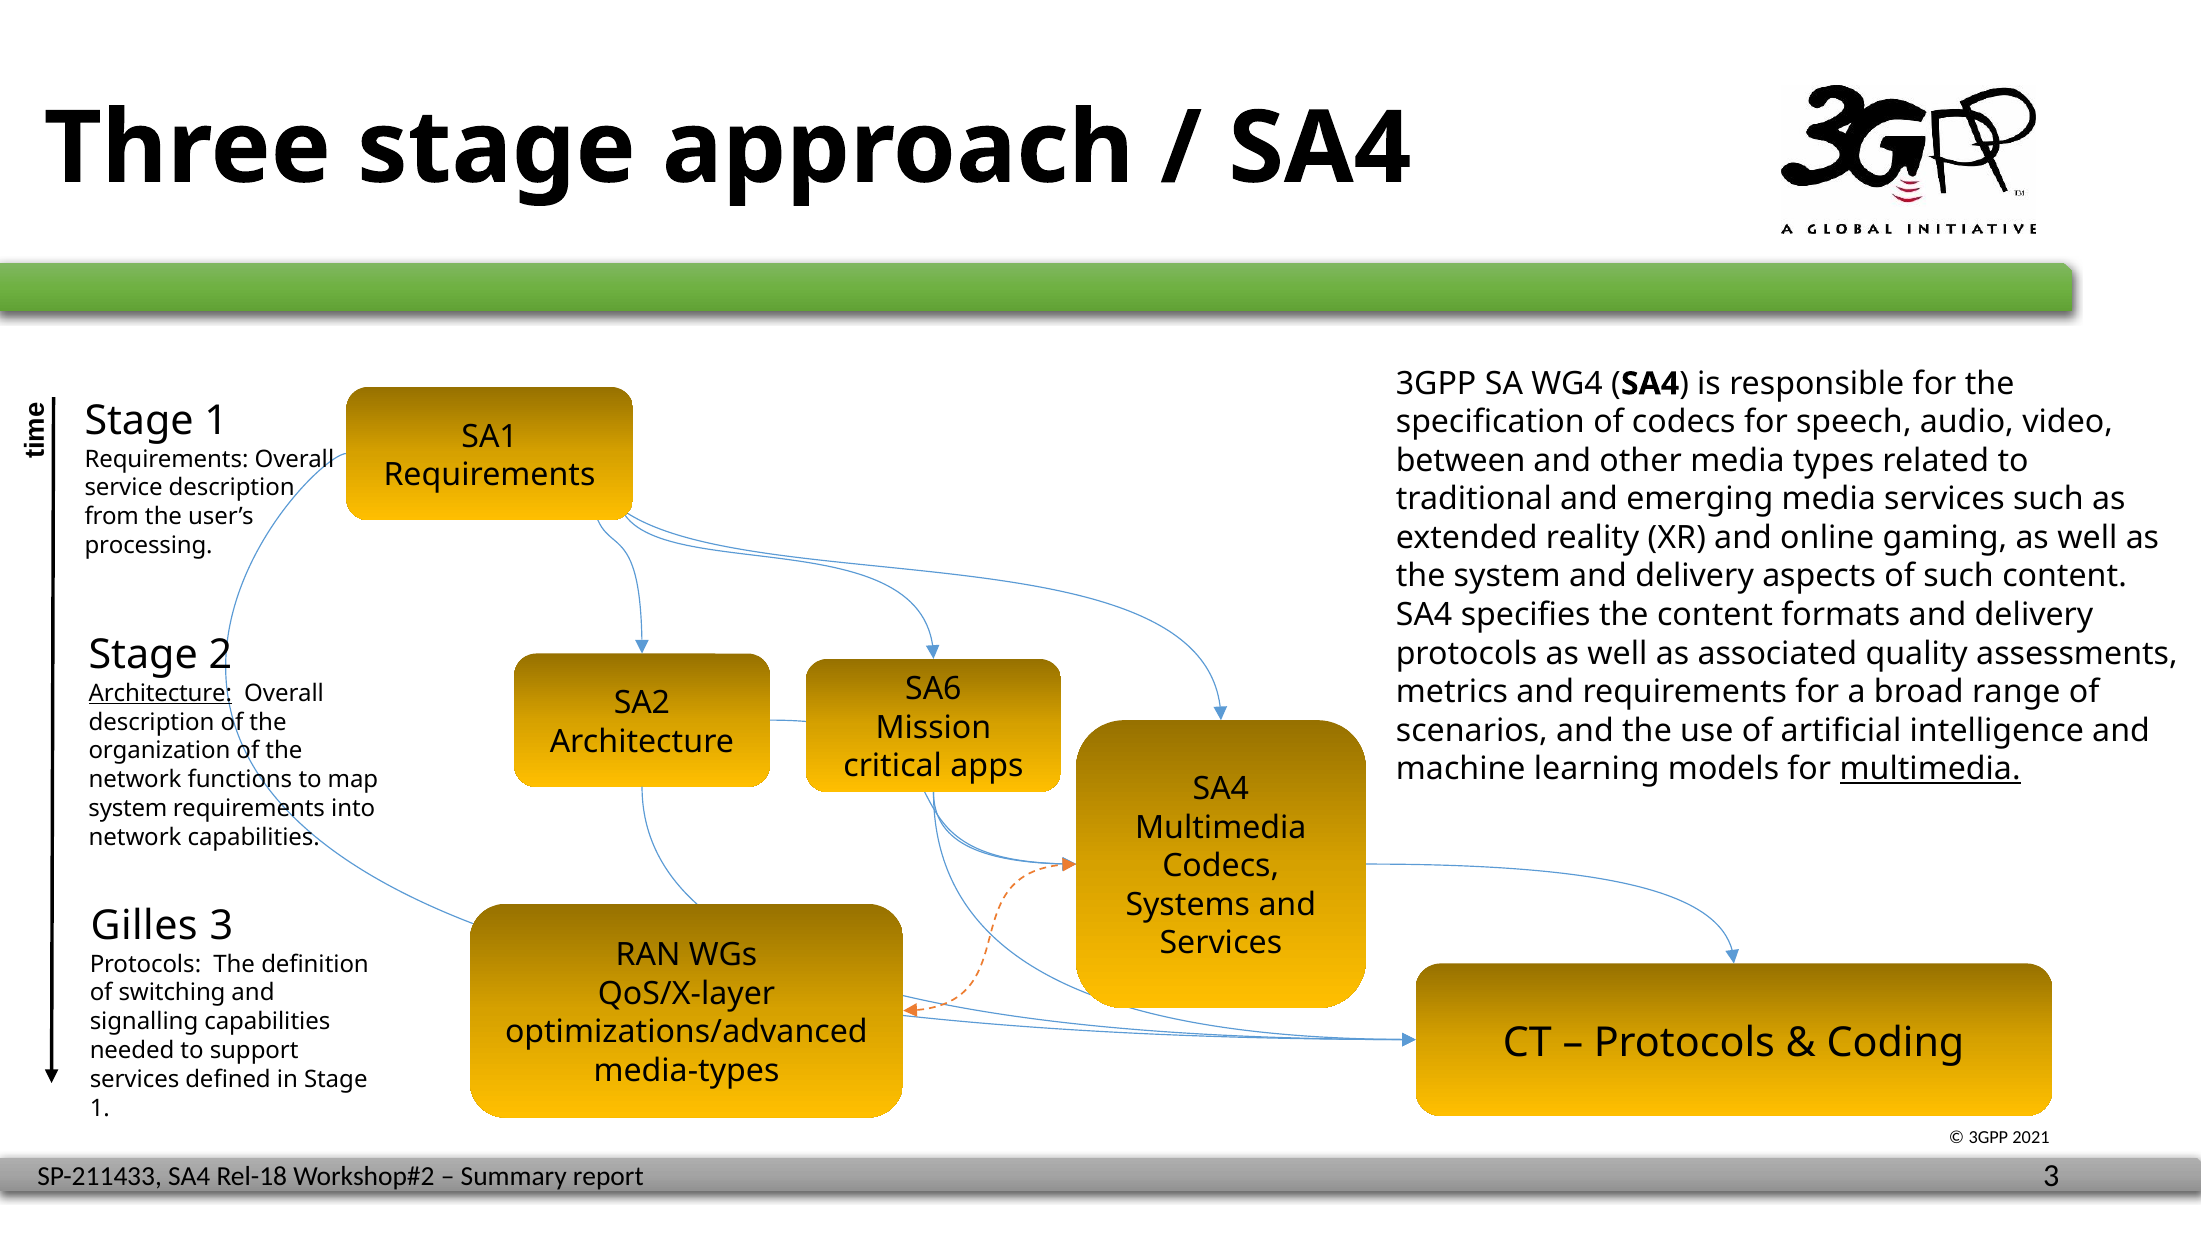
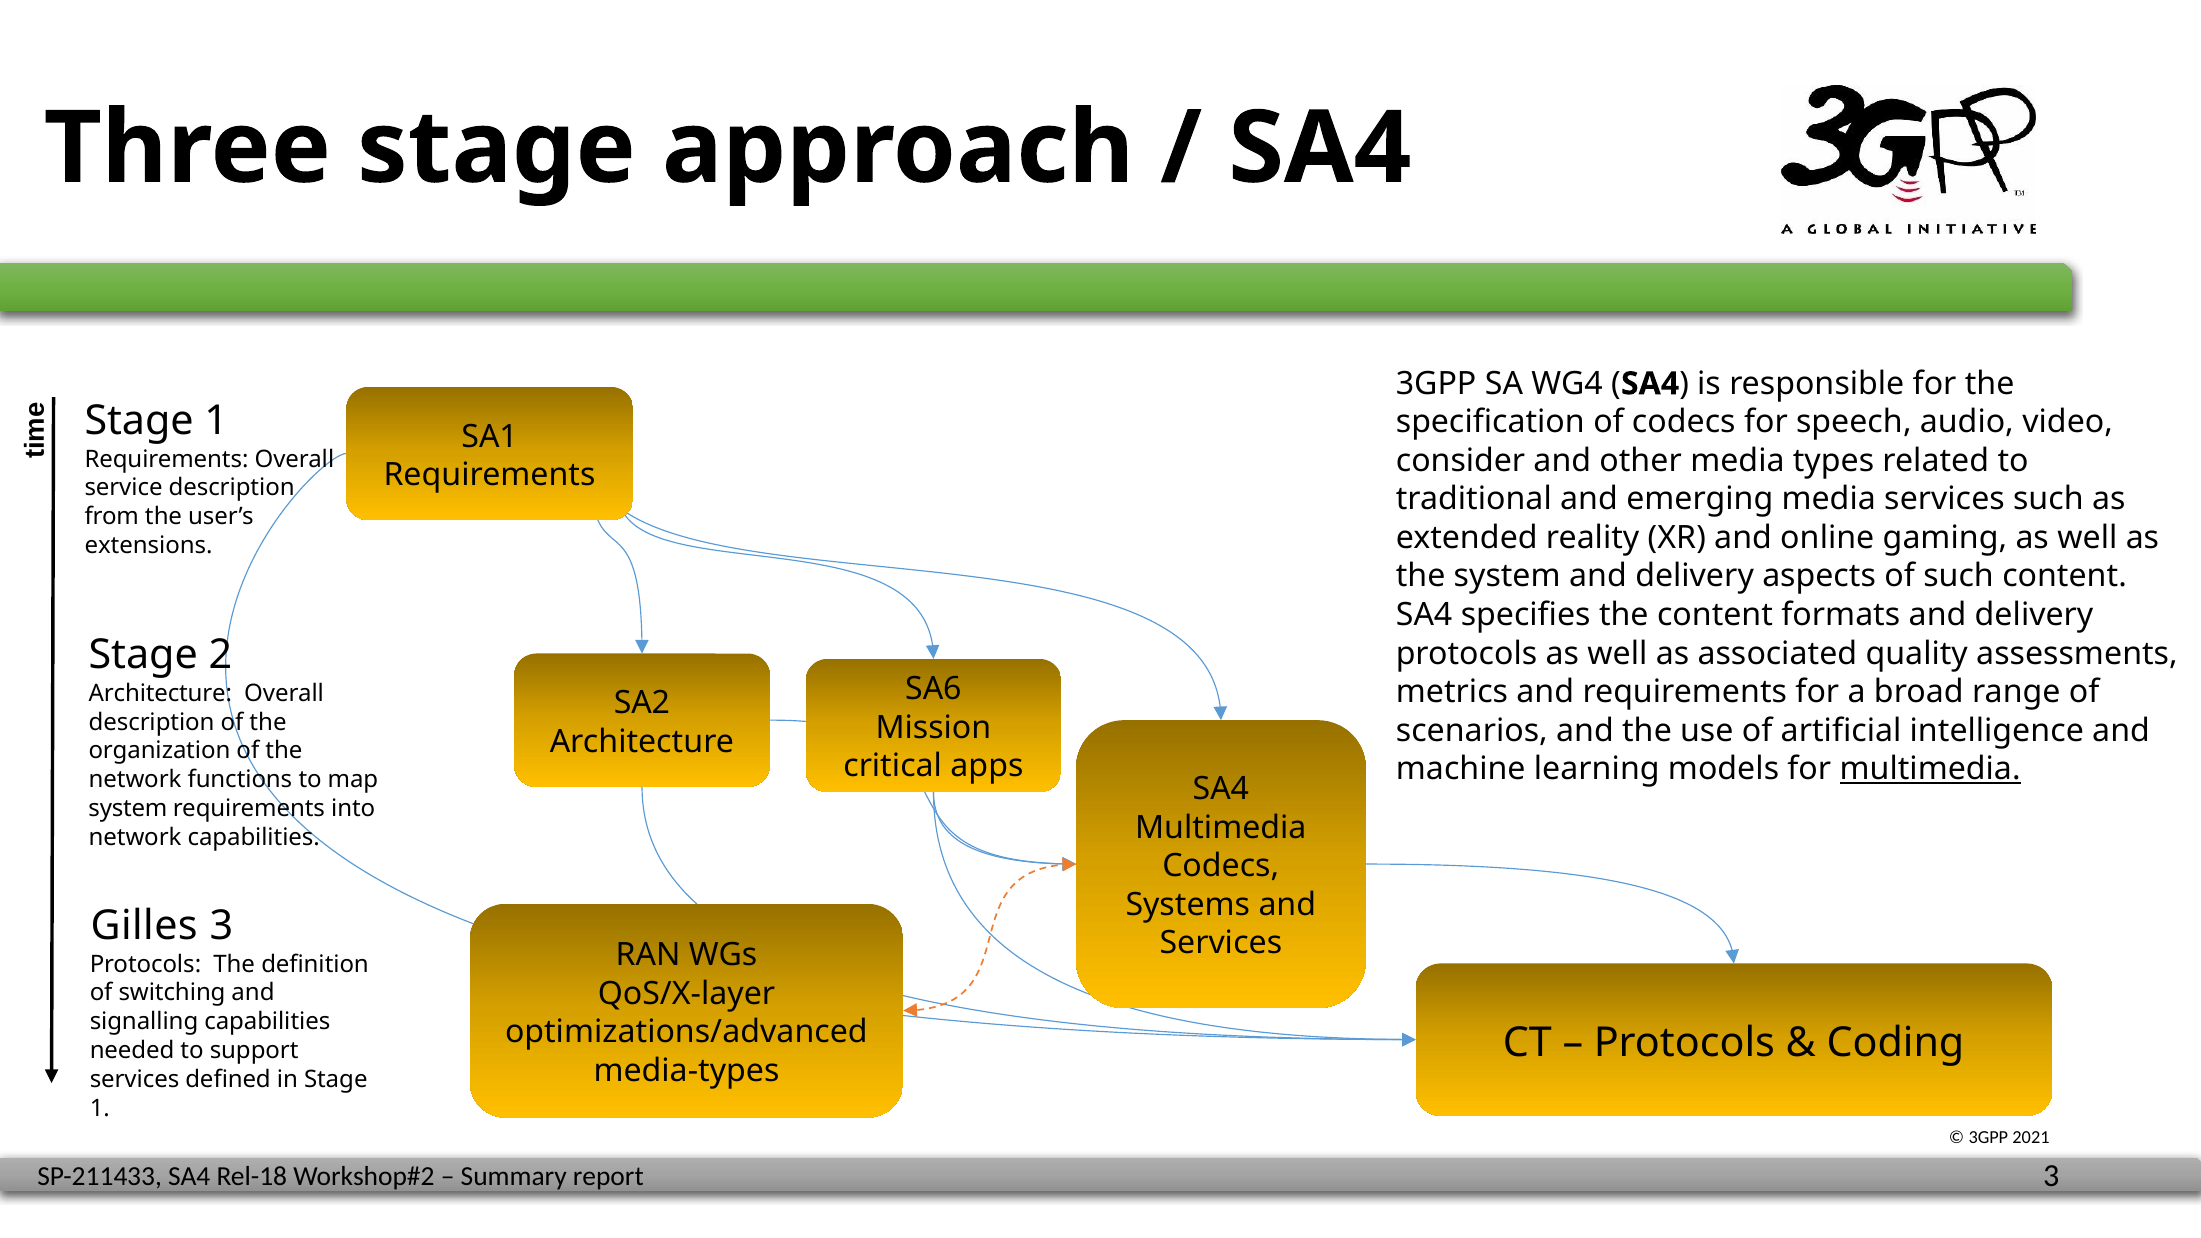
between: between -> consider (1461, 461)
processing: processing -> extensions (149, 546)
Architecture underline: present -> none (160, 693)
